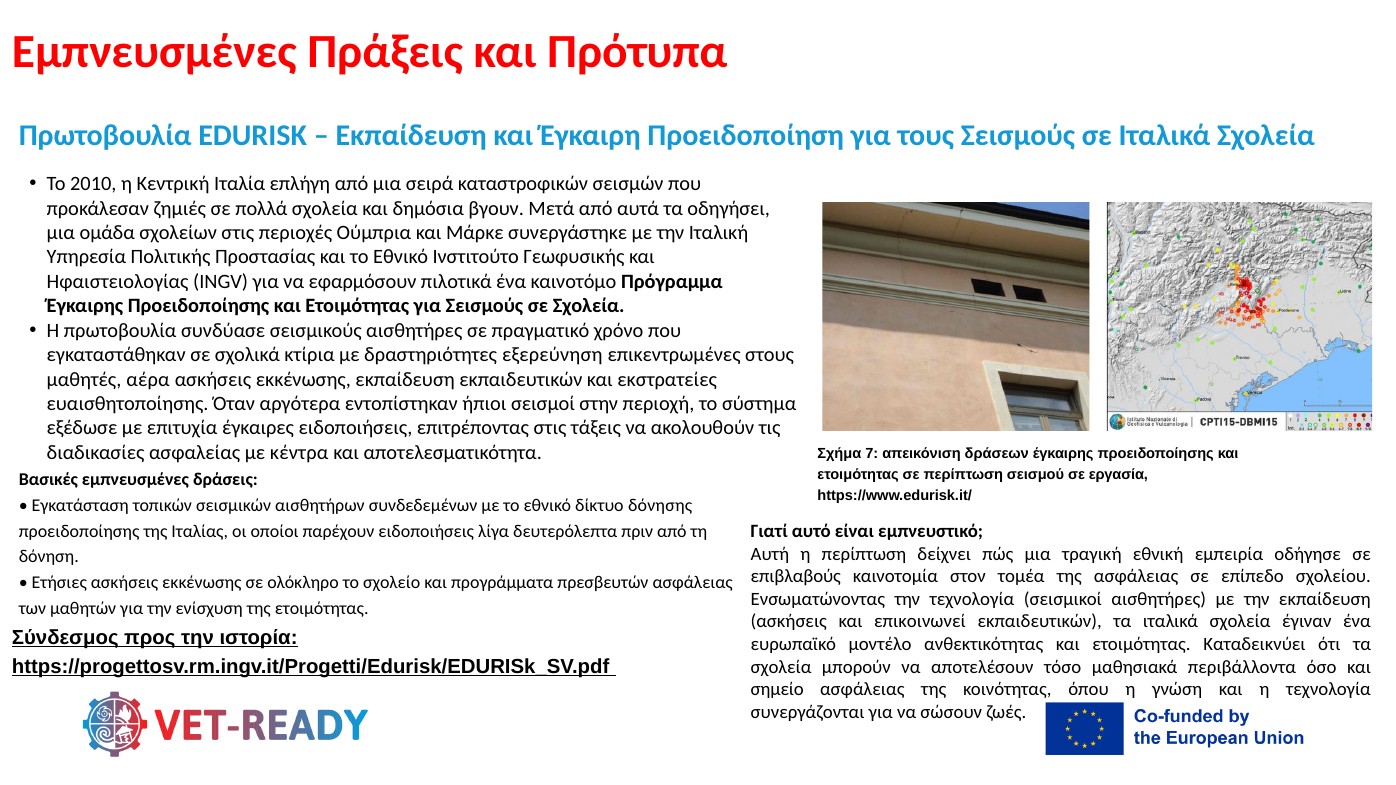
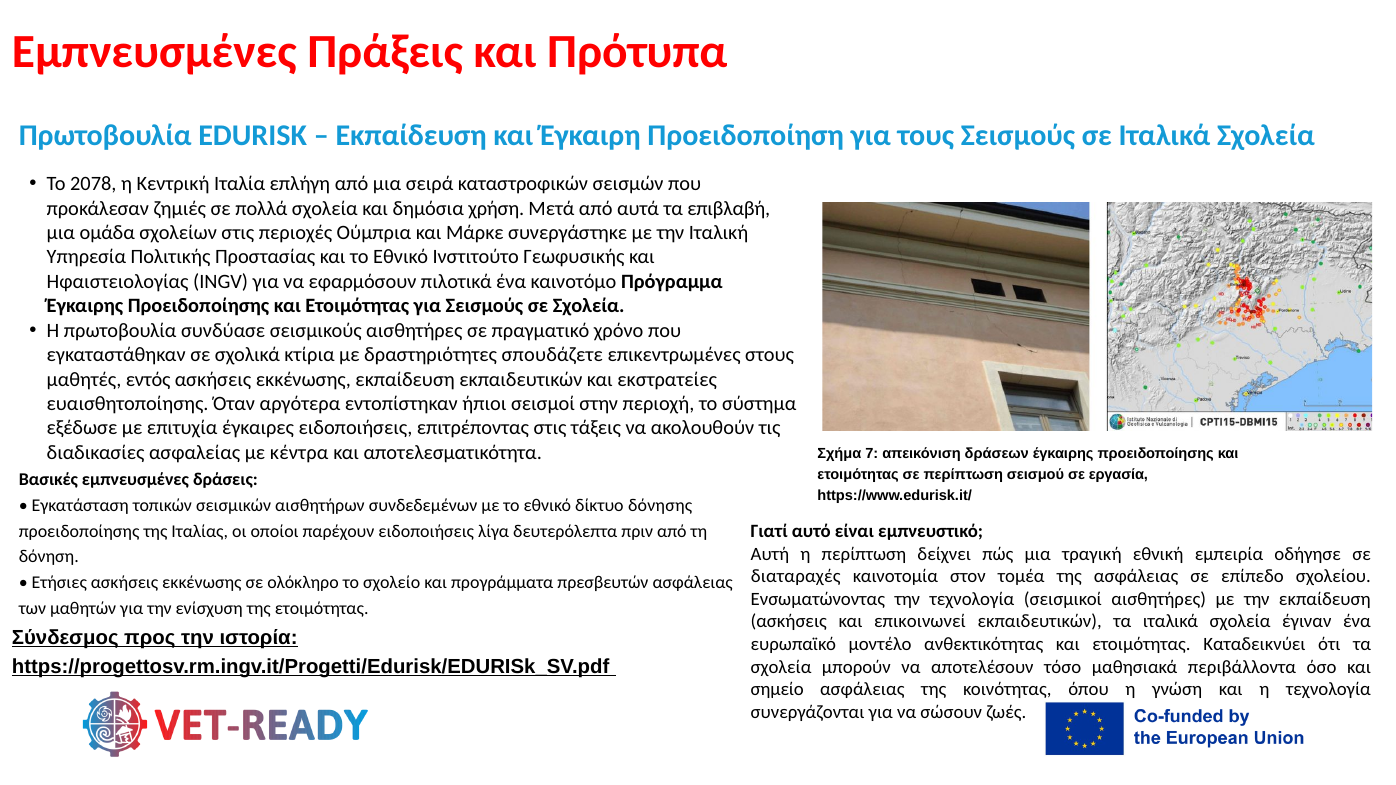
2010: 2010 -> 2078 (93, 184)
βγουν: βγουν -> χρήση (496, 208)
οδηγήσει: οδηγήσει -> επιβλαβή (729, 208)
εξερεύνηση: εξερεύνηση -> σπουδάζετε (552, 355)
αέρα: αέρα -> εντός (148, 379)
επιβλαβούς: επιβλαβούς -> διαταραχές (796, 577)
